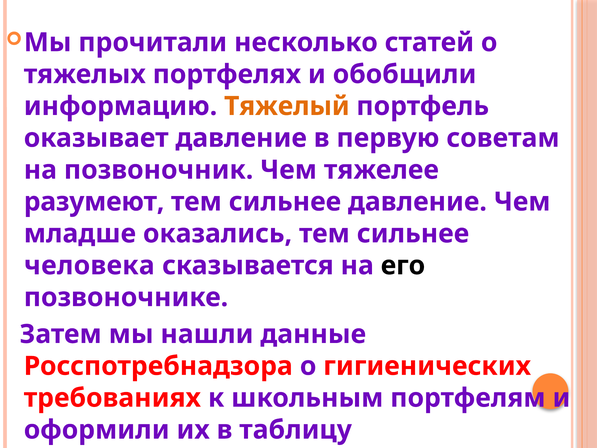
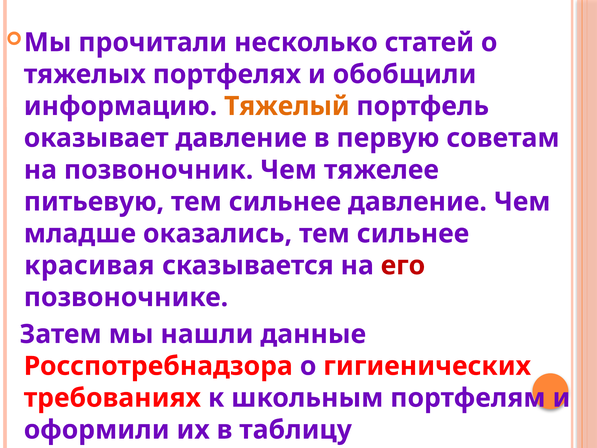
разумеют: разумеют -> питьевую (94, 202)
человека: человека -> красивая (89, 265)
его colour: black -> red (403, 265)
